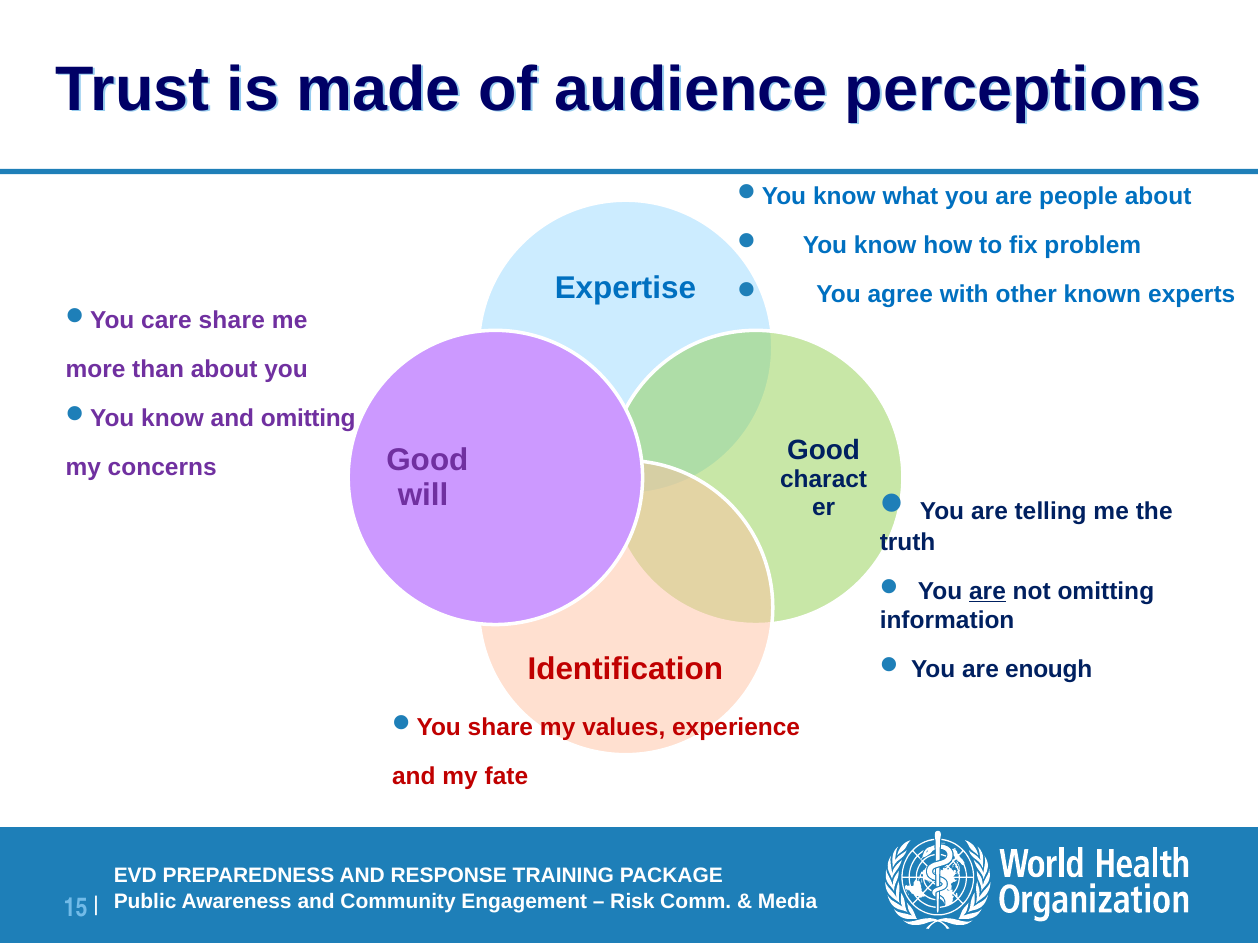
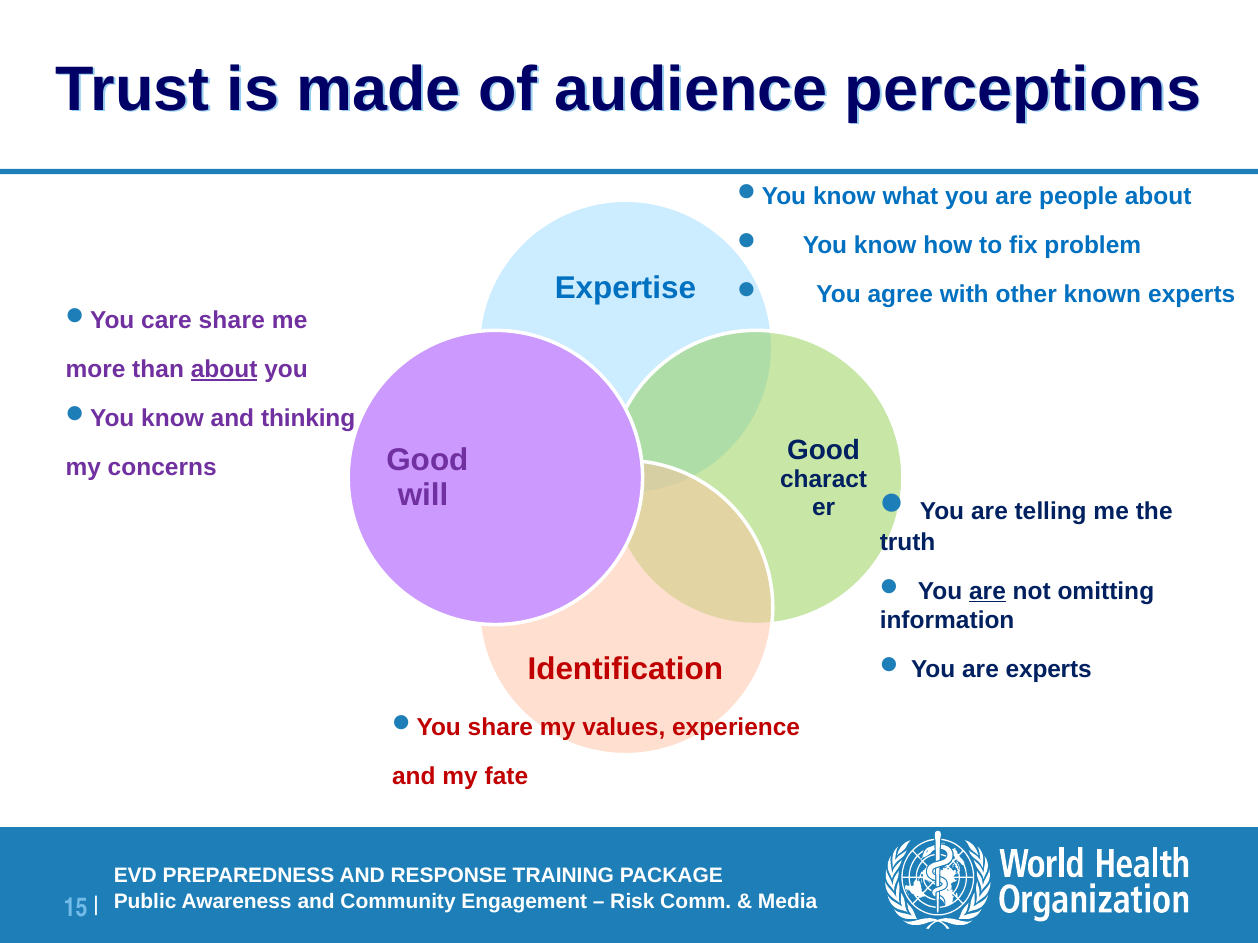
about underline: none -> present (224, 370)
and omitting: omitting -> thinking (308, 419)
are enough: enough -> experts (1049, 670)
